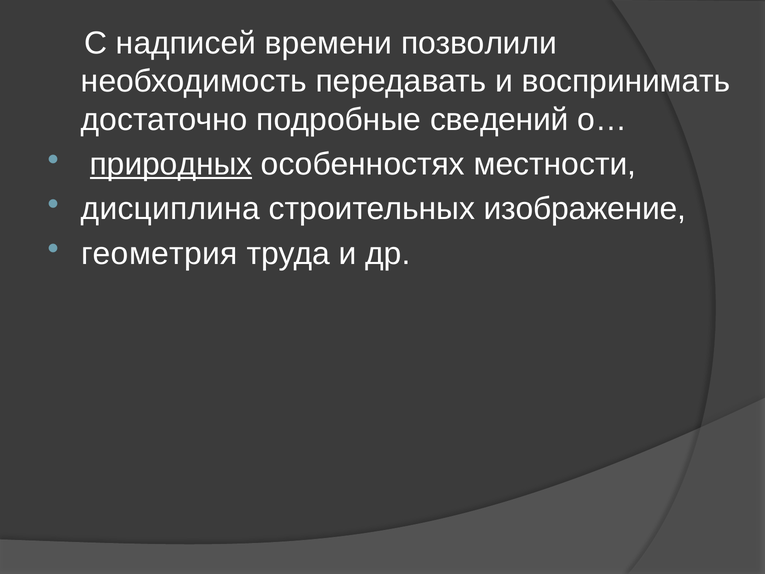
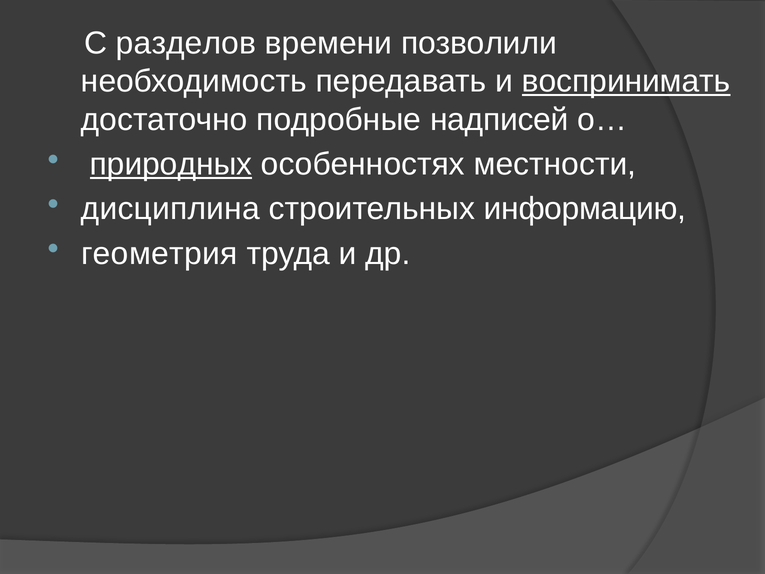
надписей: надписей -> разделов (186, 43)
воспринимать underline: none -> present (626, 81)
сведений: сведений -> надписей (499, 120)
изображение: изображение -> информацию (585, 209)
